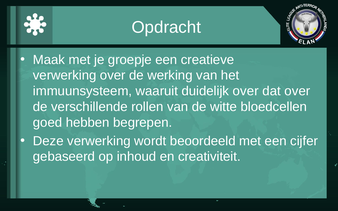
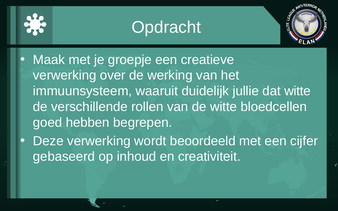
duidelijk over: over -> jullie (246, 91)
dat over: over -> witte (298, 91)
